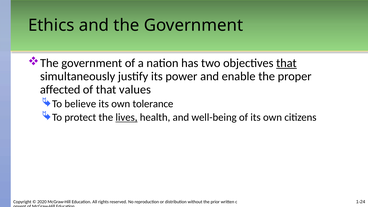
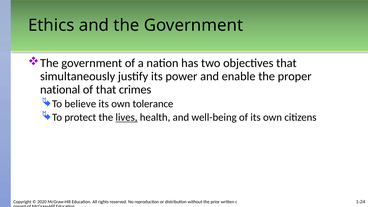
that underline: present -> none (286, 63)
affected: affected -> national (60, 90)
values: values -> crimes (135, 90)
